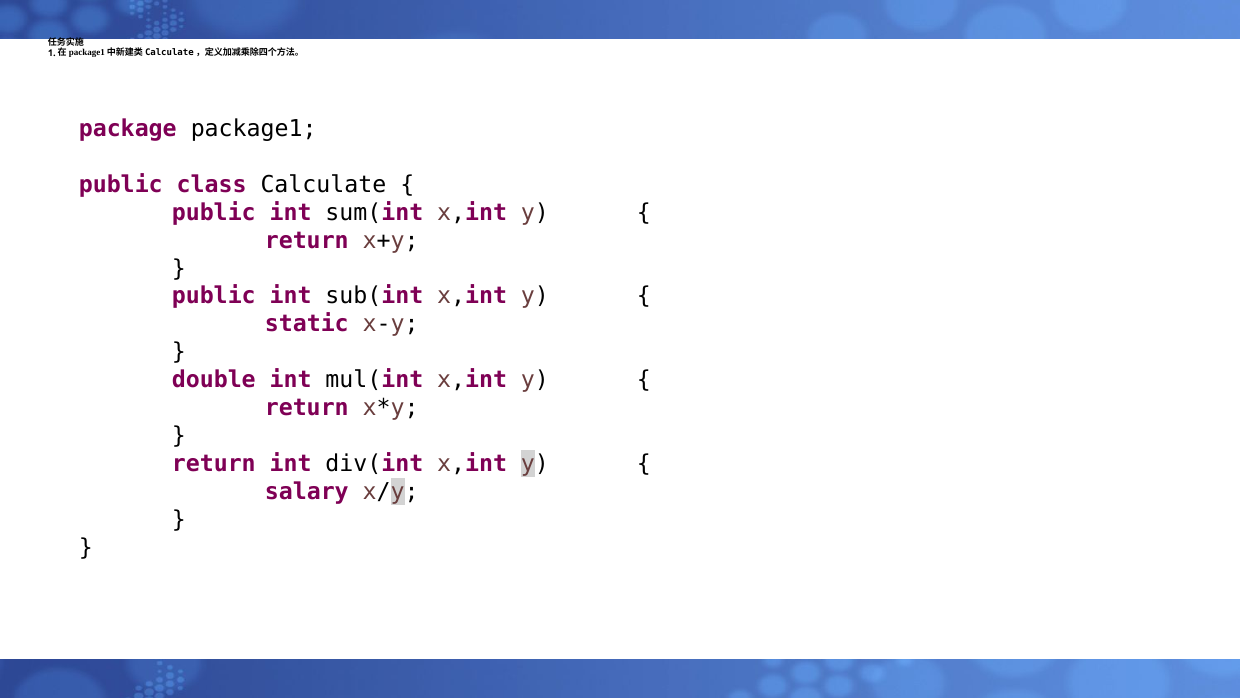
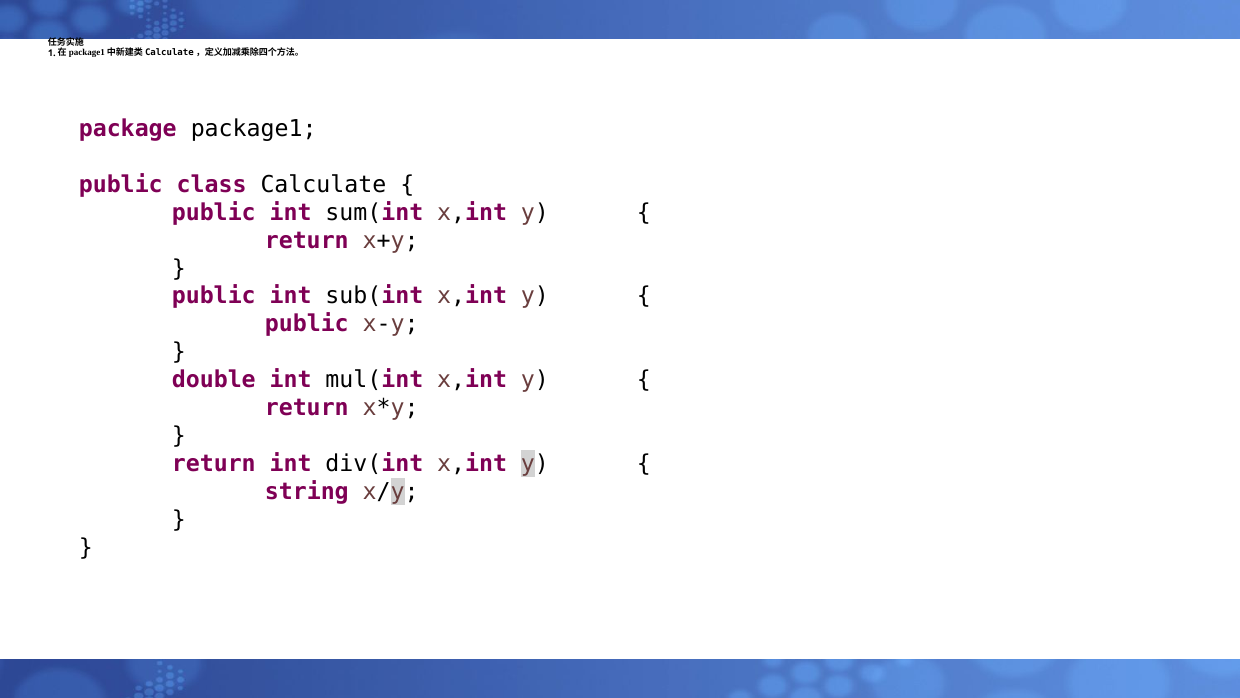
static: static -> public (307, 324)
salary: salary -> string (307, 491)
